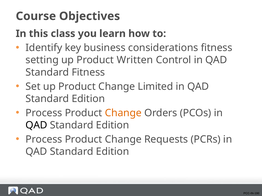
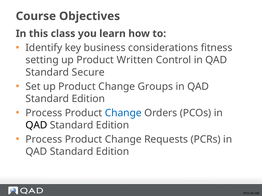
Standard Fitness: Fitness -> Secure (88, 72)
Limited: Limited -> Groups (155, 87)
Change colour: orange -> blue (123, 113)
